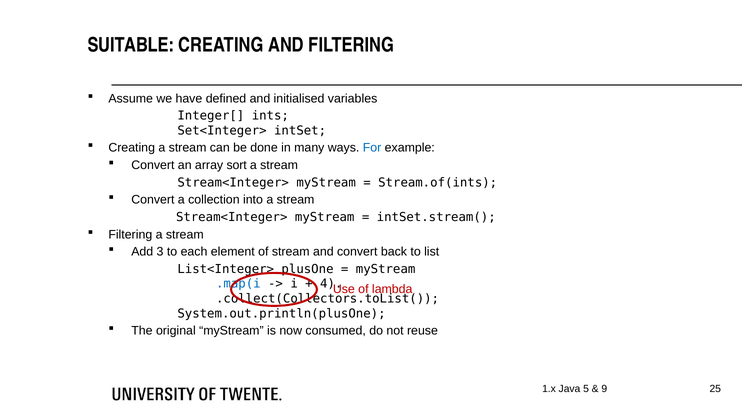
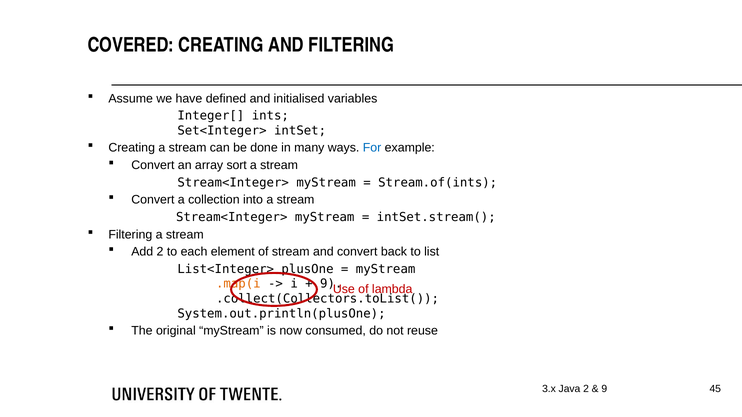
SUITABLE: SUITABLE -> COVERED (131, 45)
Add 3: 3 -> 2 (160, 252)
.map(i colour: blue -> orange (238, 284)
4: 4 -> 9 (331, 284)
1.x: 1.x -> 3.x (549, 389)
Java 5: 5 -> 2 (586, 389)
25: 25 -> 45 (715, 389)
